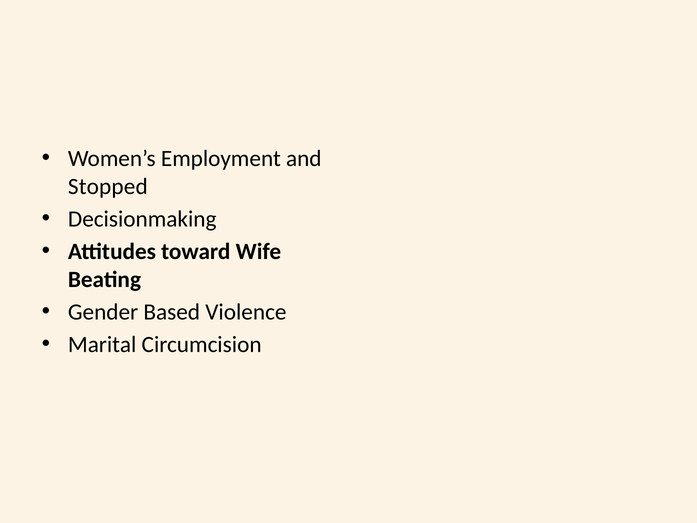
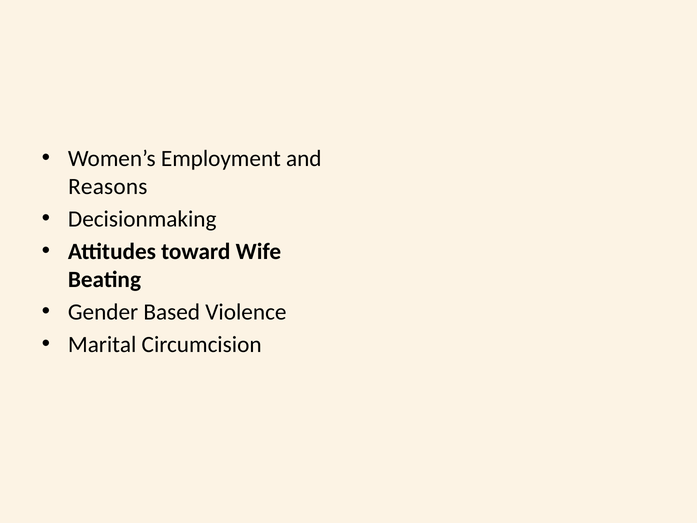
Stopped: Stopped -> Reasons (108, 186)
